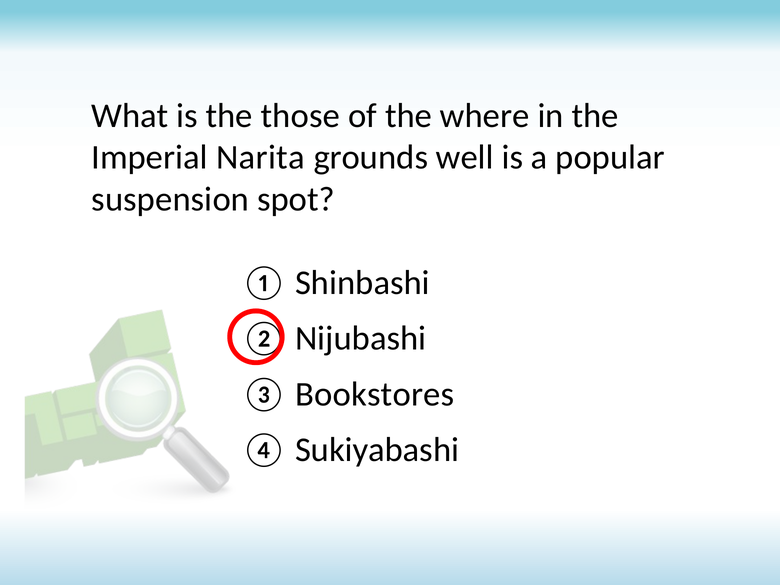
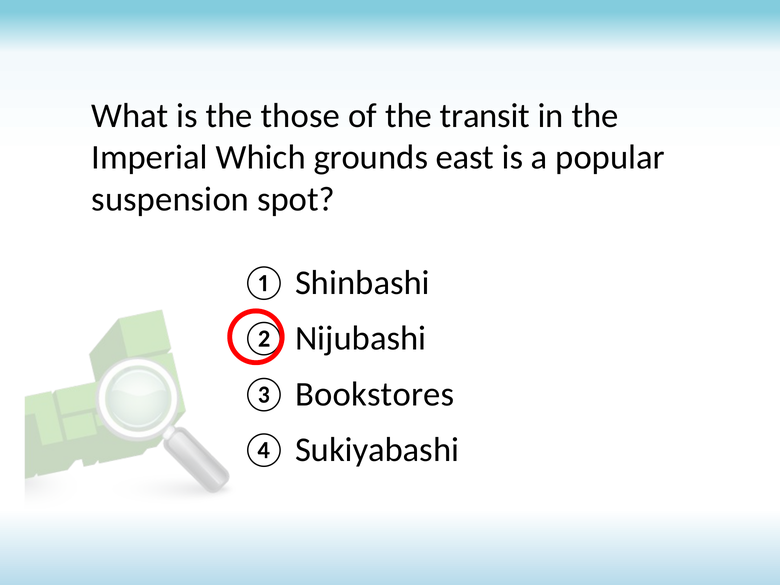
where: where -> transit (485, 116)
Narita: Narita -> Which (261, 157)
well: well -> east (465, 157)
